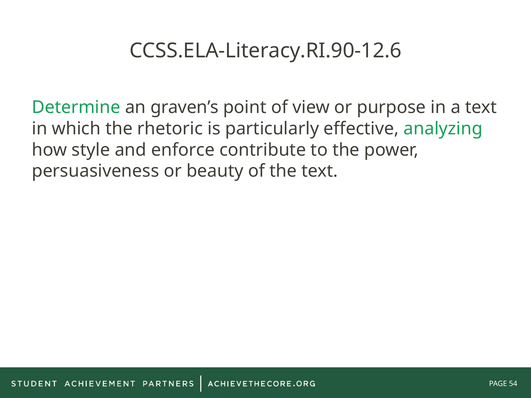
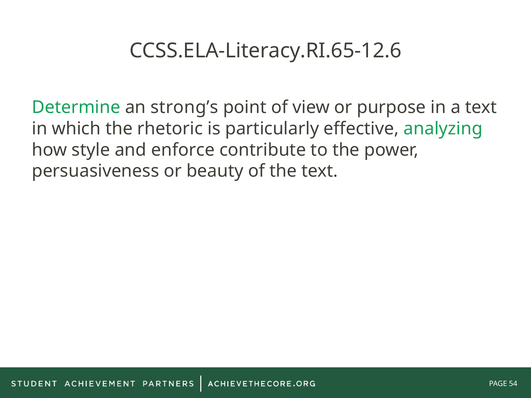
CCSS.ELA-Literacy.RI.90-12.6: CCSS.ELA-Literacy.RI.90-12.6 -> CCSS.ELA-Literacy.RI.65-12.6 (266, 51)
graven’s: graven’s -> strong’s (184, 107)
